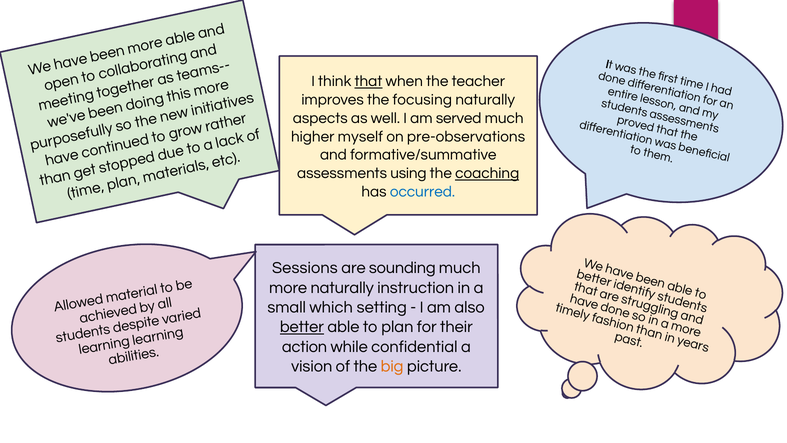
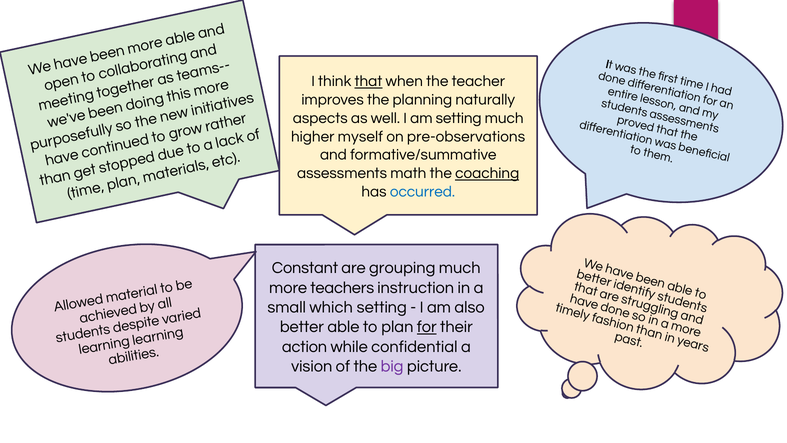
focusing: focusing -> planning (422, 100)
am served: served -> setting (459, 118)
using: using -> math (408, 173)
Sessions: Sessions -> Constant (305, 268)
sounding: sounding -> grouping (402, 268)
more naturally: naturally -> teachers (342, 287)
better underline: present -> none (302, 327)
for underline: none -> present (427, 327)
big colour: orange -> purple (392, 366)
